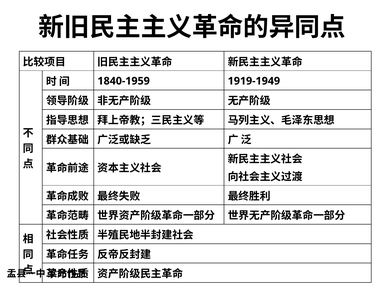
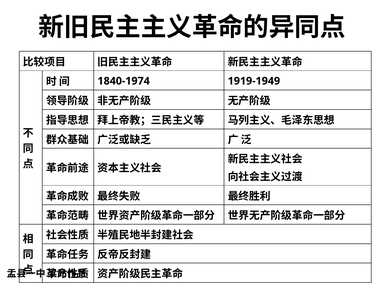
1840-1959: 1840-1959 -> 1840-1974 (124, 81)
